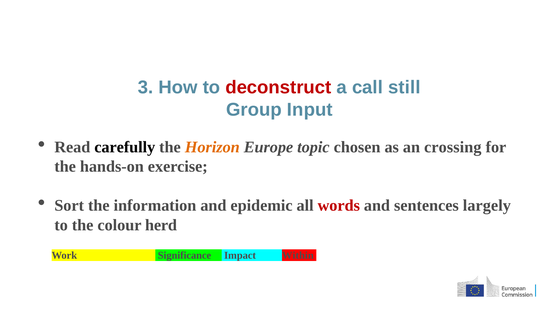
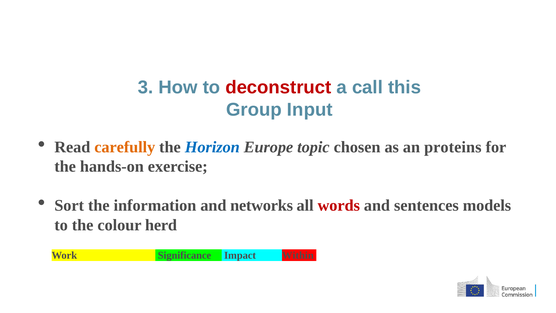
still: still -> this (405, 87)
carefully colour: black -> orange (125, 147)
Horizon colour: orange -> blue (212, 147)
crossing: crossing -> proteins (453, 147)
epidemic: epidemic -> networks (262, 205)
largely: largely -> models (487, 205)
